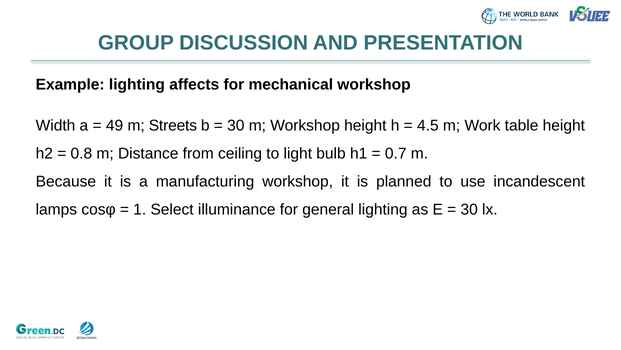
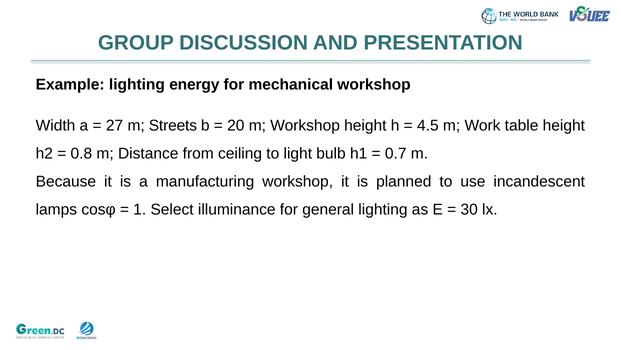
affects: affects -> energy (194, 84)
49: 49 -> 27 (115, 125)
30: 30 -> 20 (236, 125)
